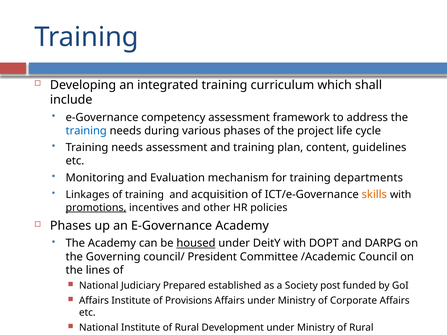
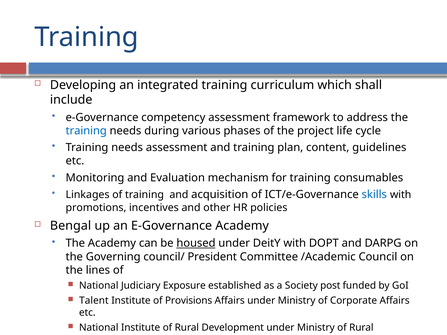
departments: departments -> consumables (368, 178)
skills colour: orange -> blue (374, 195)
promotions underline: present -> none (96, 208)
Phases: Phases -> Bengal (71, 226)
Prepared: Prepared -> Exposure (184, 286)
Affairs: Affairs -> Talent (94, 301)
